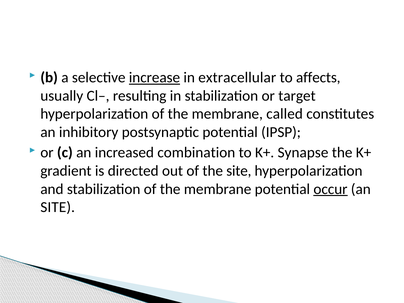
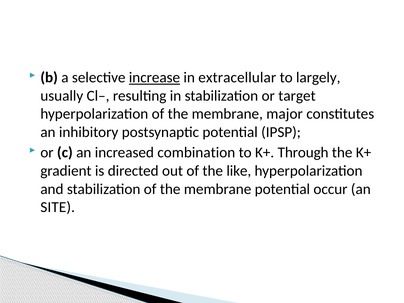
affects: affects -> largely (318, 78)
called: called -> major (285, 114)
Synapse: Synapse -> Through (303, 153)
the site: site -> like (239, 171)
occur underline: present -> none (330, 189)
